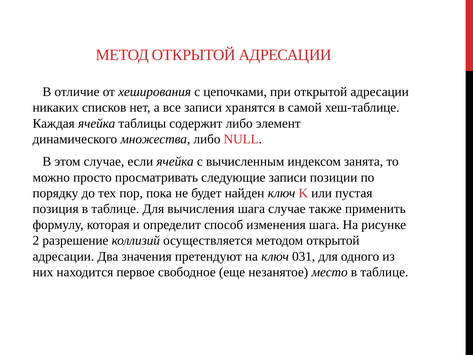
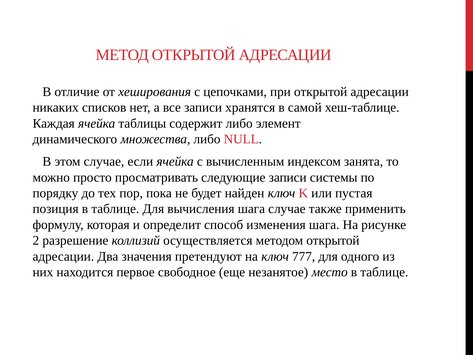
позиции: позиции -> системы (334, 177)
031: 031 -> 777 (304, 256)
